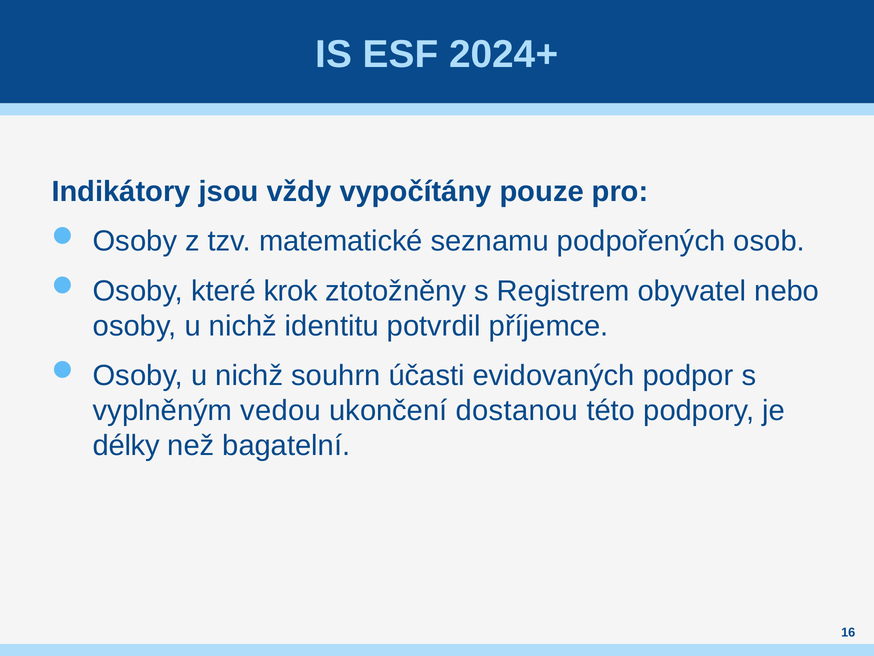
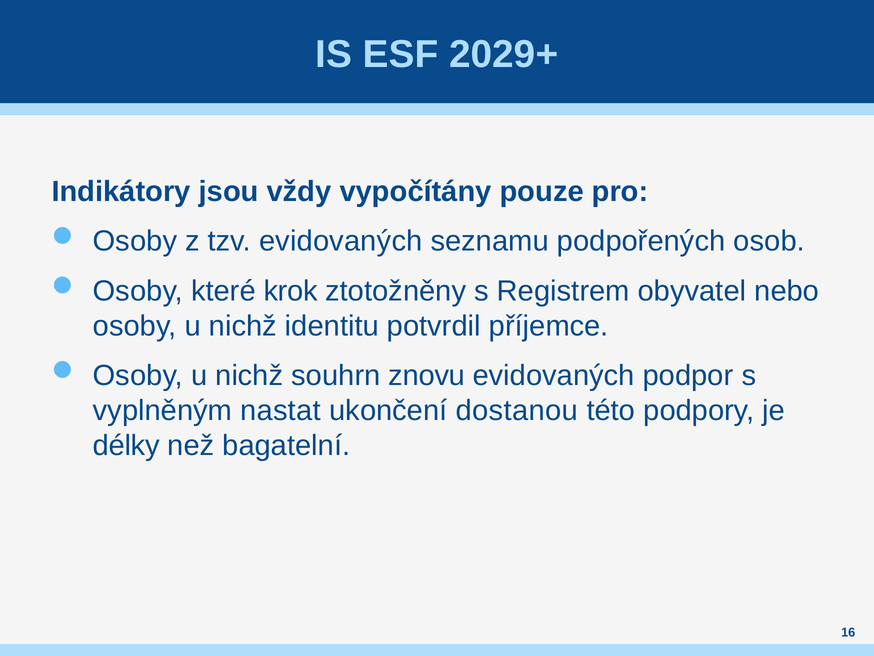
2024+: 2024+ -> 2029+ (504, 54)
tzv matematické: matematické -> evidovaných (341, 241)
účasti: účasti -> znovu (427, 375)
vedou: vedou -> nastat (281, 410)
